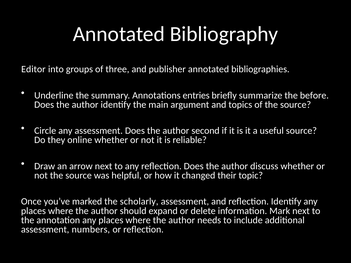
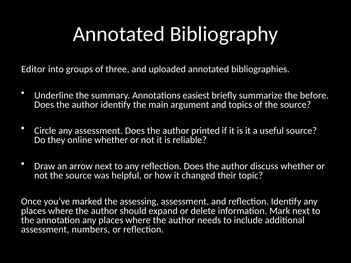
publisher: publisher -> uploaded (167, 69)
entries: entries -> easiest (196, 95)
second: second -> printed (206, 131)
scholarly: scholarly -> assessing (139, 202)
